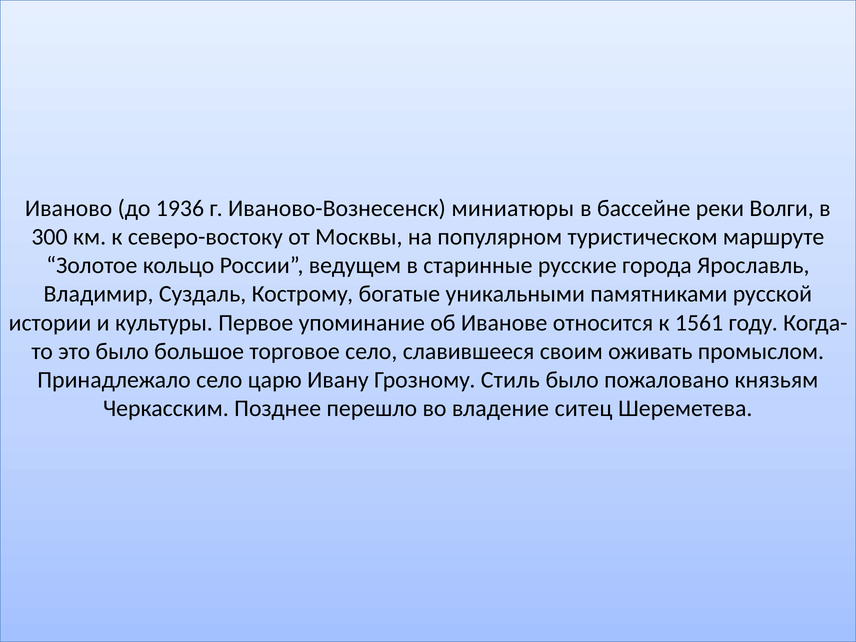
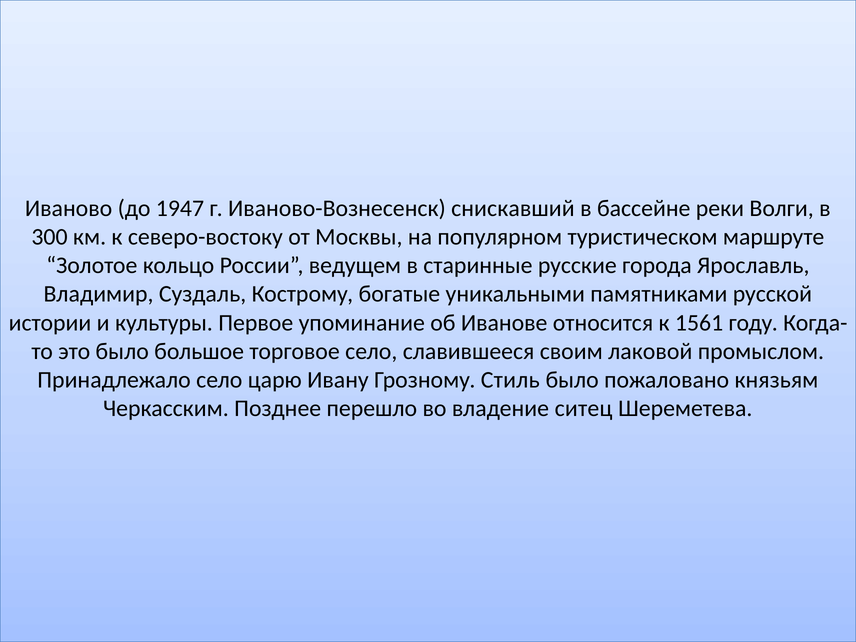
1936: 1936 -> 1947 (180, 208)
миниатюры: миниатюры -> снискавший (513, 208)
оживать: оживать -> лаковой (650, 351)
